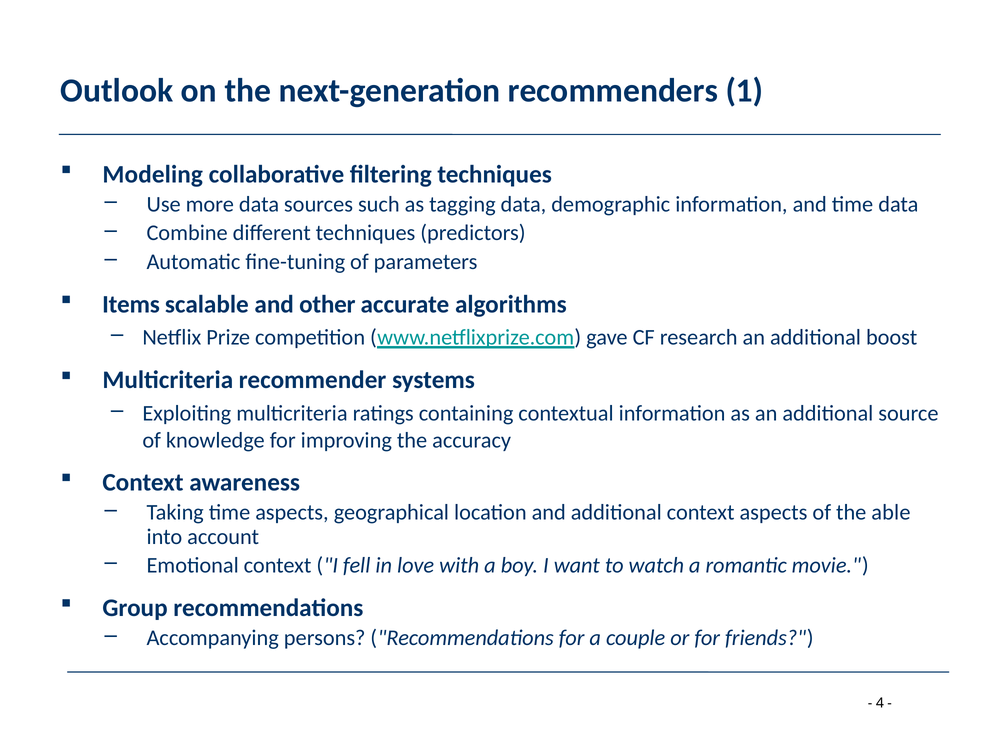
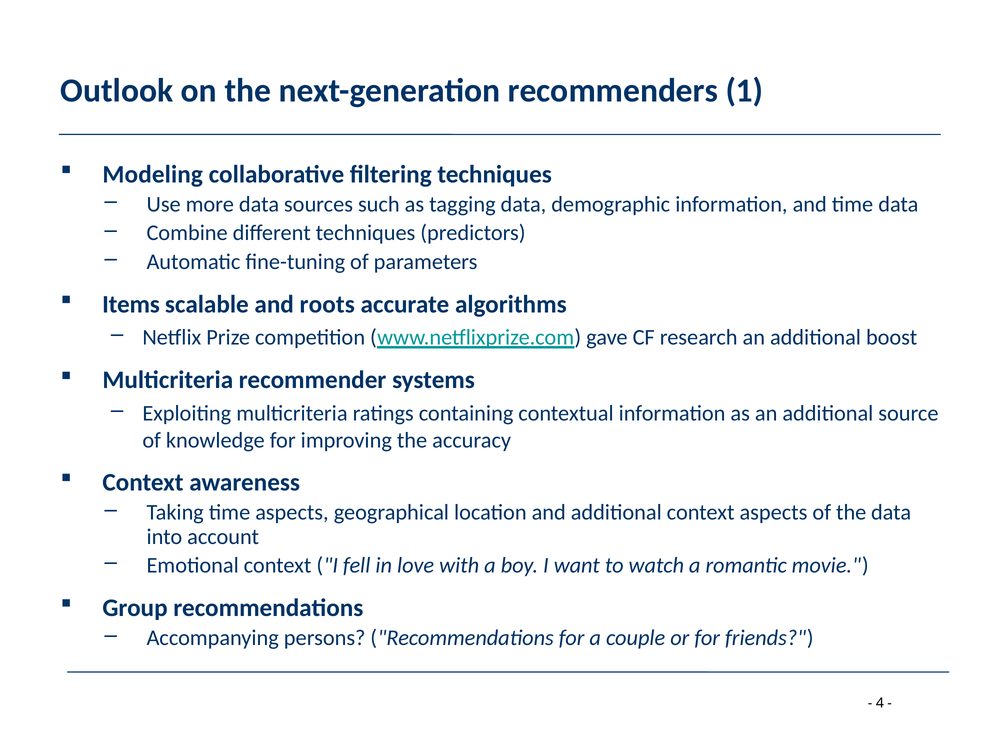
other: other -> roots (327, 304)
the able: able -> data (891, 512)
